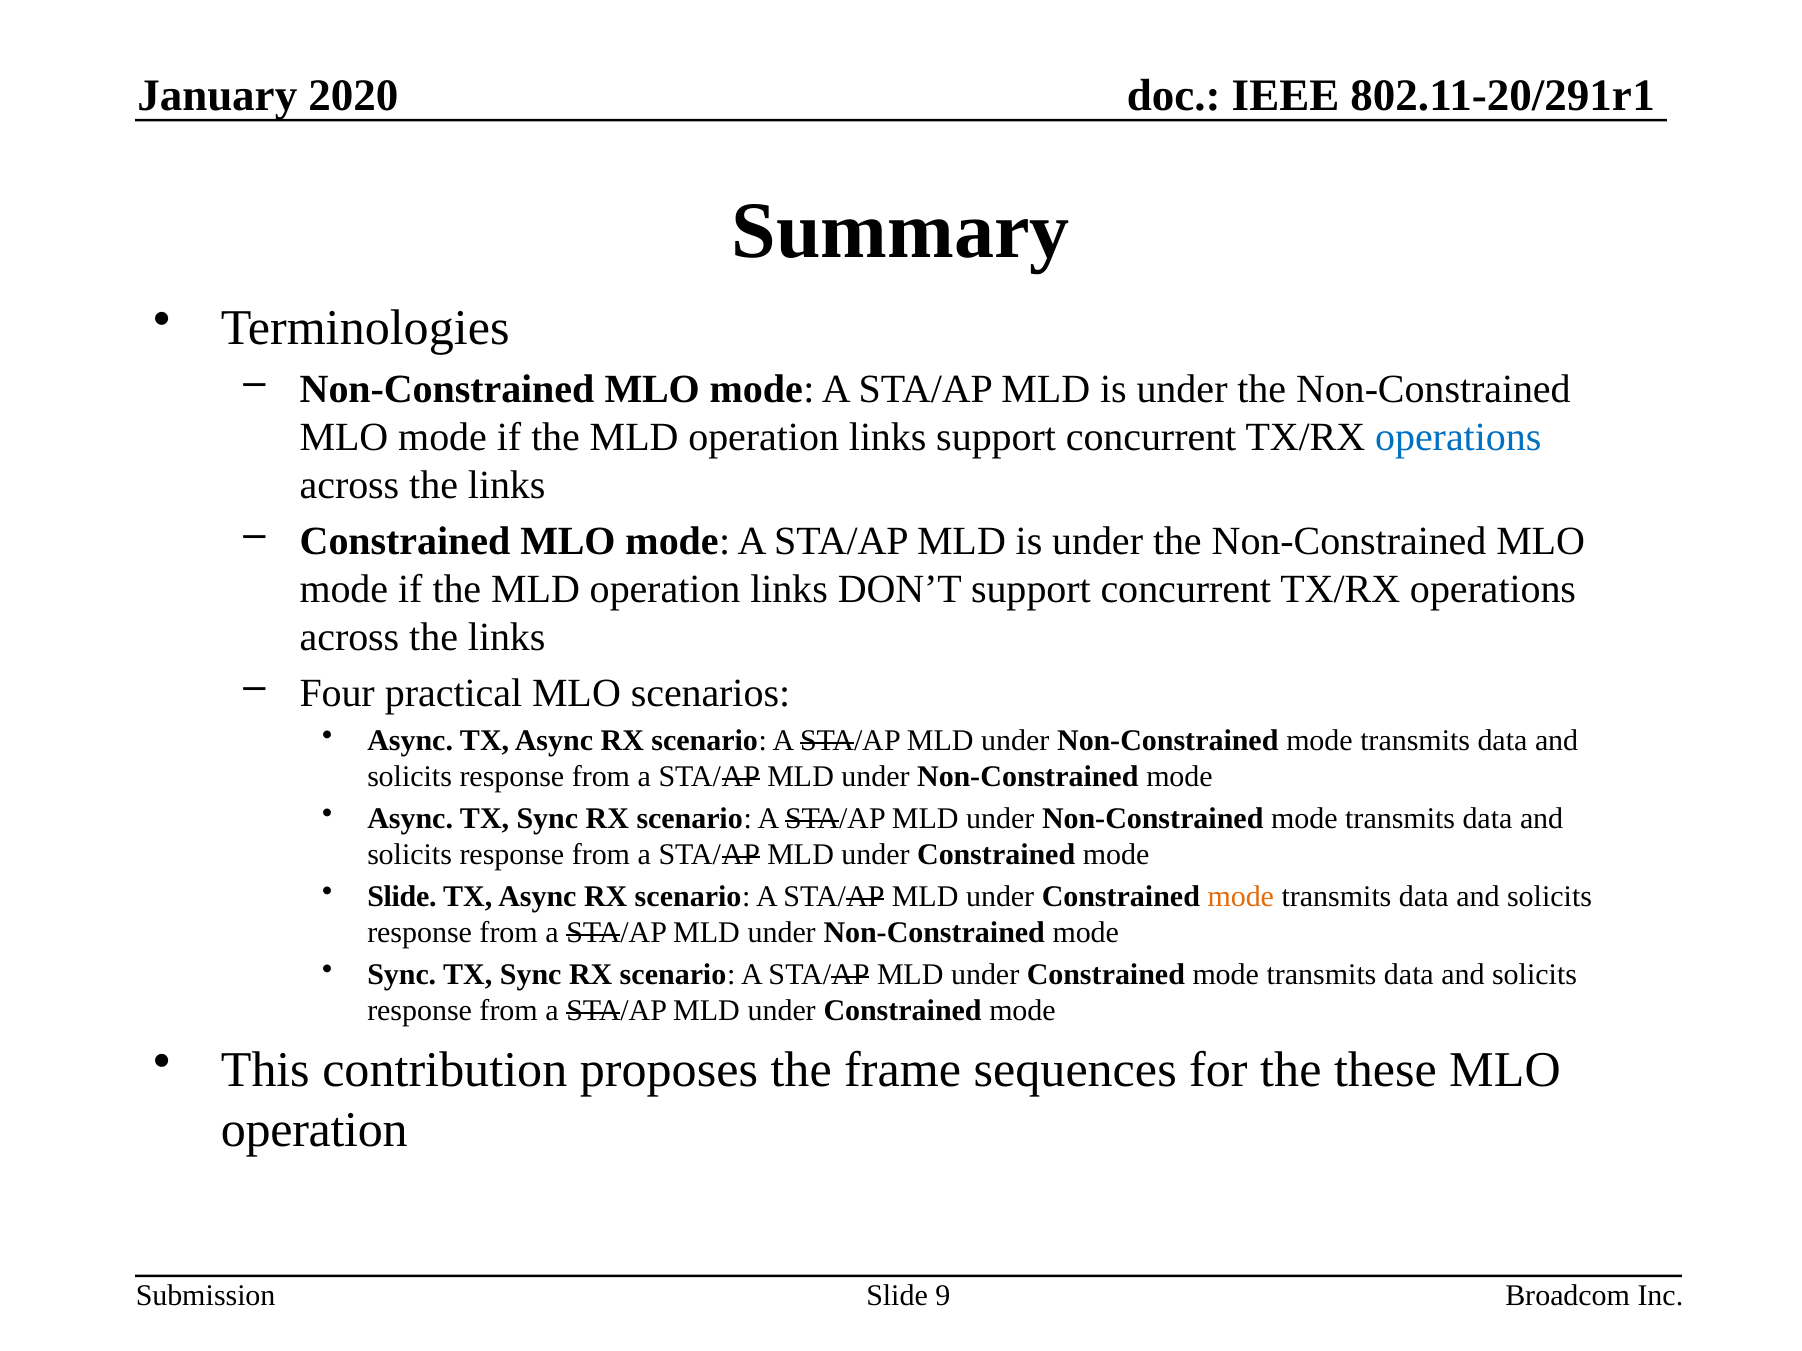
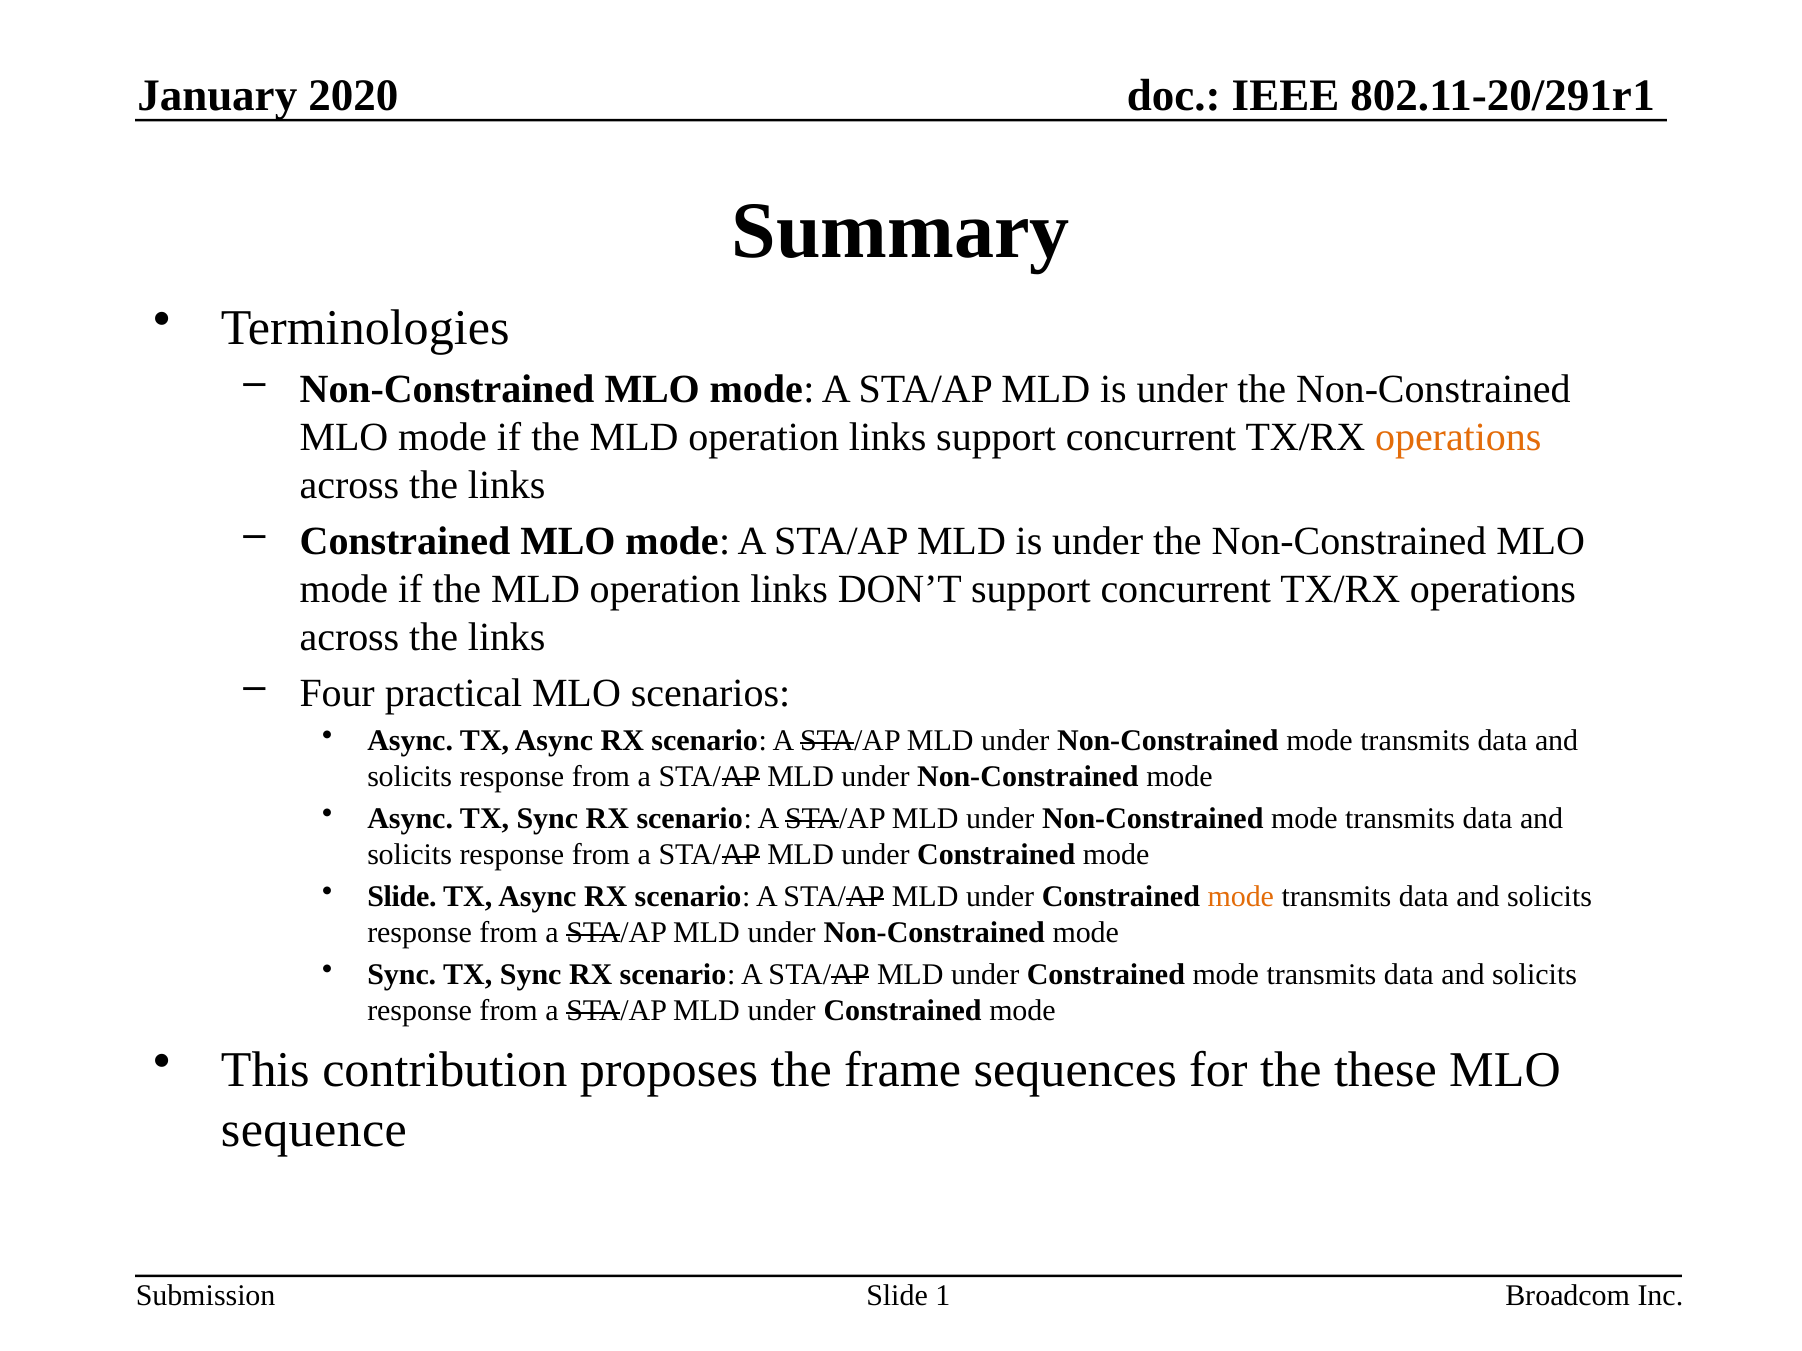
operations colour: blue -> orange (1458, 437)
operation: operation -> sequence (314, 1131)
9: 9 -> 1 (943, 1296)
